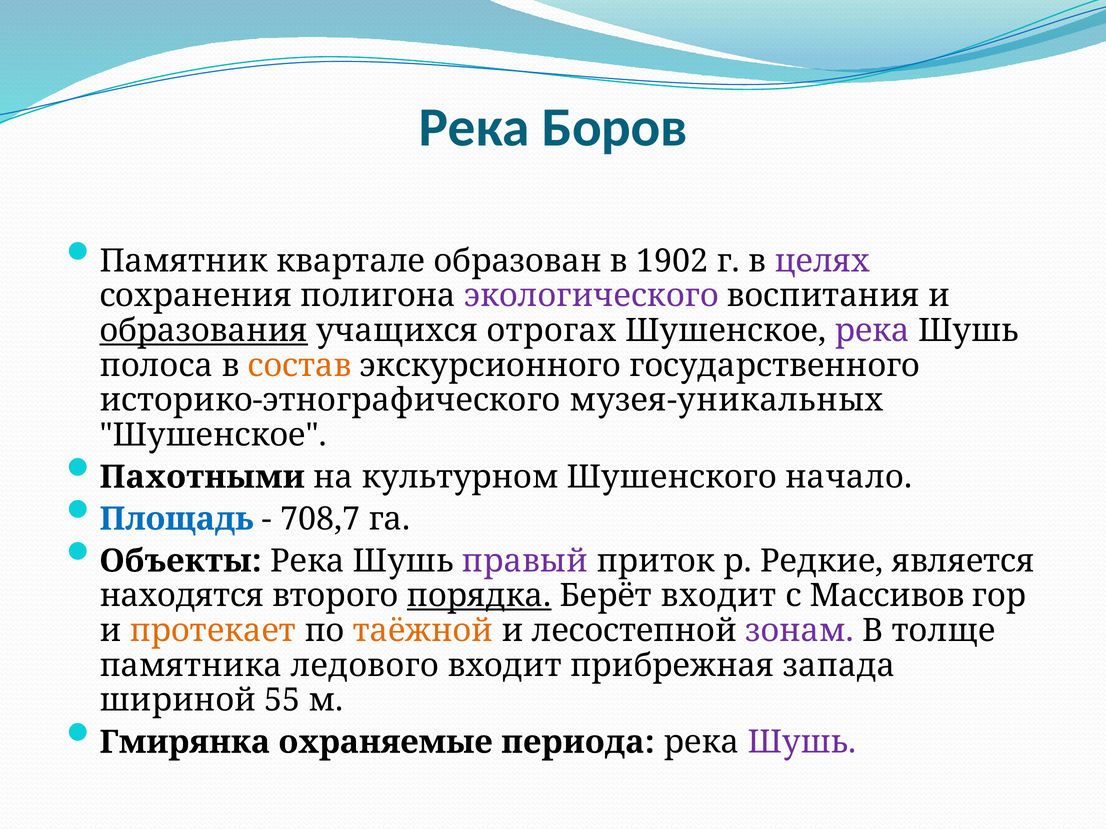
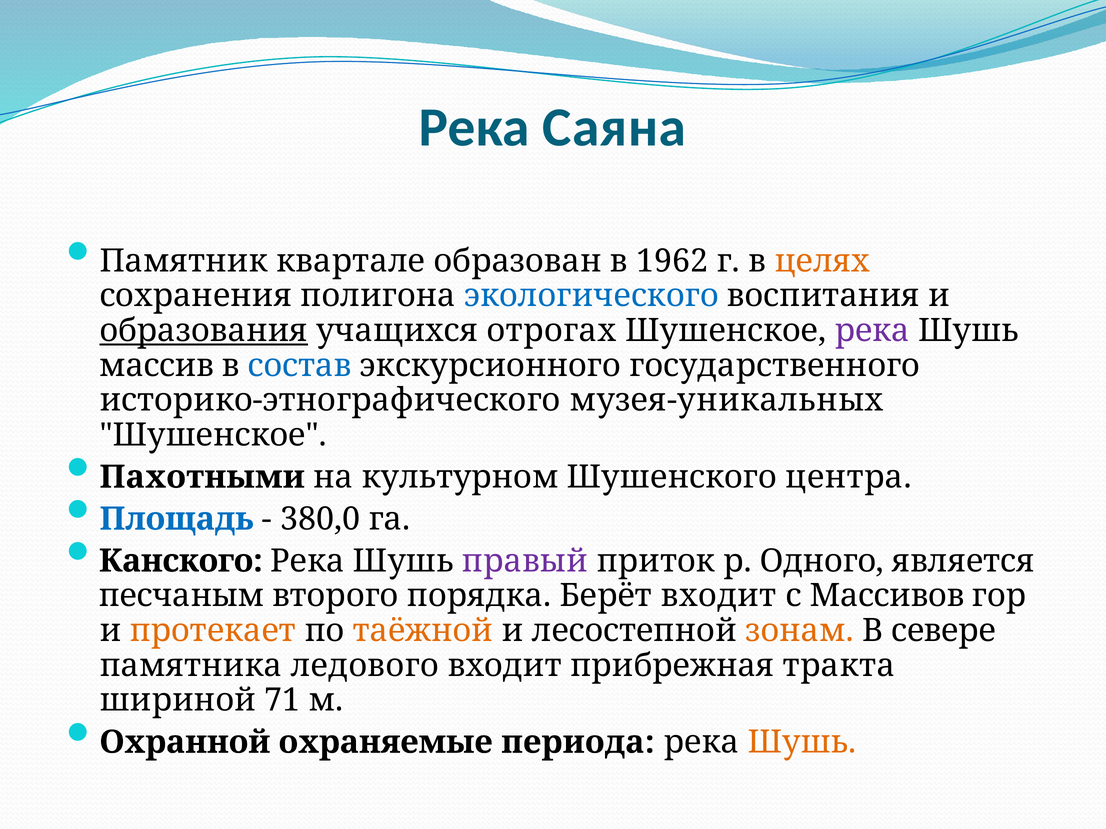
Боров: Боров -> Саяна (614, 128)
1902: 1902 -> 1962 (672, 261)
целях colour: purple -> orange (822, 261)
экологического colour: purple -> blue (591, 296)
полоса: полоса -> массив (157, 366)
состав colour: orange -> blue (300, 366)
начало: начало -> центра (849, 477)
708,7: 708,7 -> 380,0 (320, 519)
Объекты: Объекты -> Канского (181, 561)
Редкие: Редкие -> Одного (822, 561)
находятся: находятся -> песчаным (182, 596)
порядка underline: present -> none (479, 596)
зонам colour: purple -> orange (800, 631)
толще: толще -> севере (944, 631)
запада: запада -> тракта (839, 666)
55: 55 -> 71 (282, 701)
Гмирянка: Гмирянка -> Охранной (185, 743)
Шушь colour: purple -> orange (802, 743)
